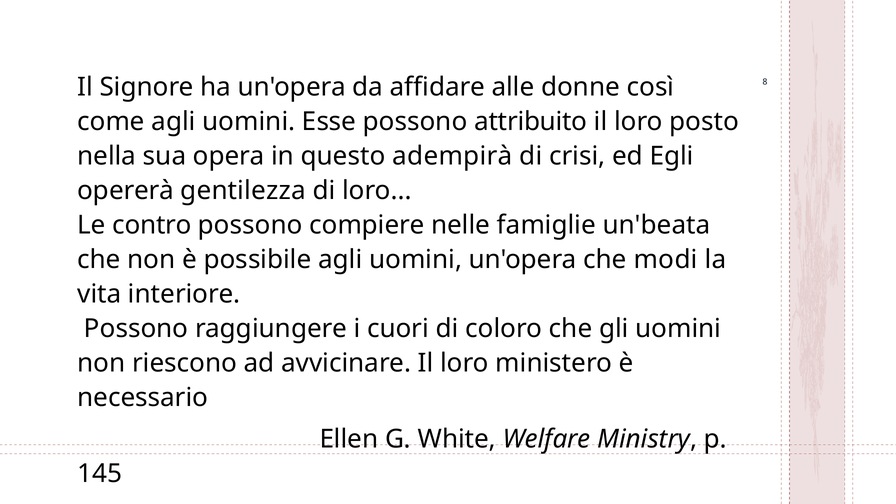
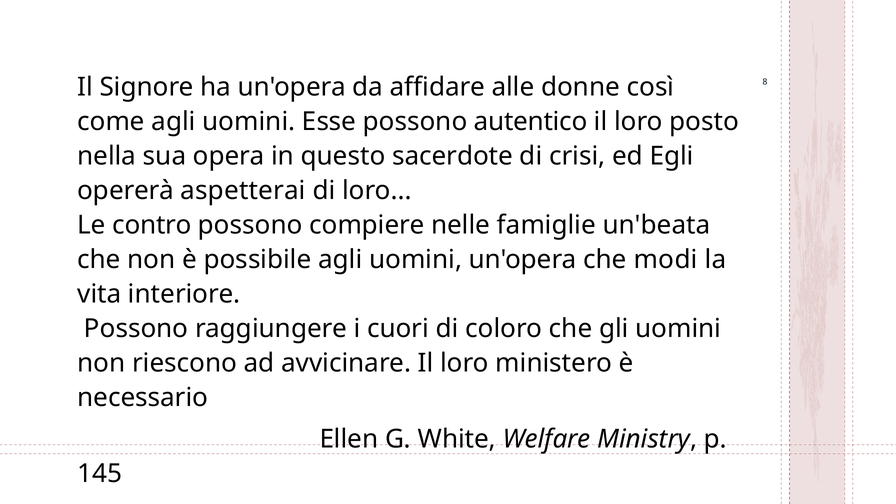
attribuito: attribuito -> autentico (531, 121)
adempirà: adempirà -> sacerdote (452, 156)
gentilezza: gentilezza -> aspetterai (243, 190)
